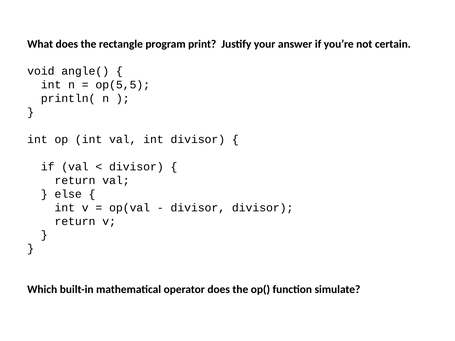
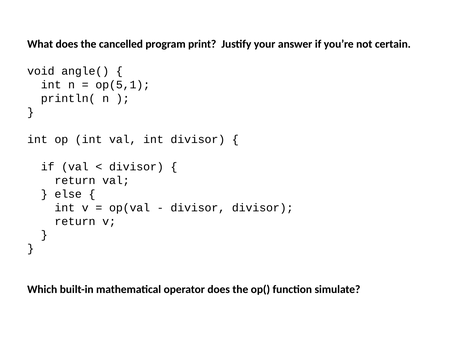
rectangle: rectangle -> cancelled (121, 44)
op(5,5: op(5,5 -> op(5,1 (123, 85)
